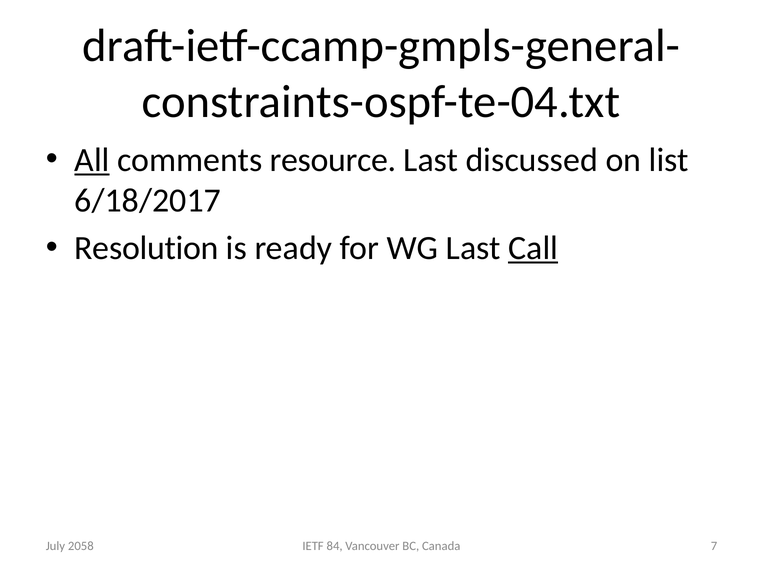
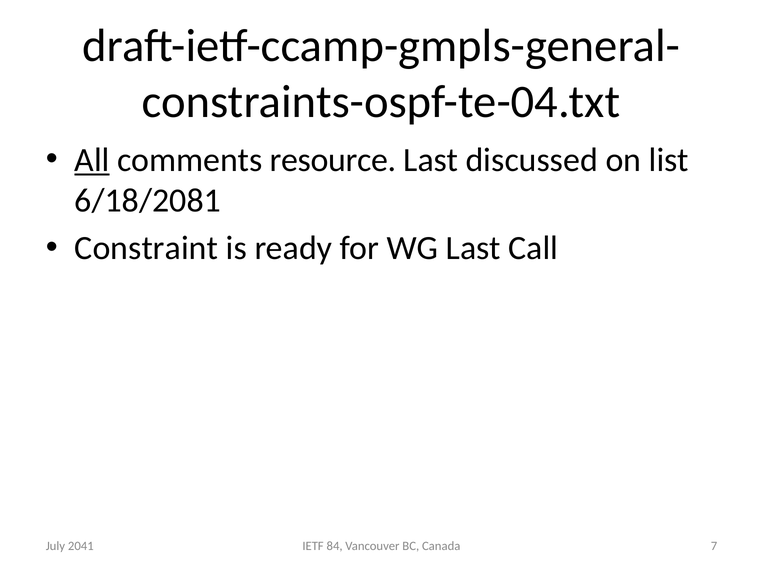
6/18/2017: 6/18/2017 -> 6/18/2081 (148, 201)
Resolution: Resolution -> Constraint (146, 248)
Call underline: present -> none (533, 248)
2058: 2058 -> 2041 (81, 546)
